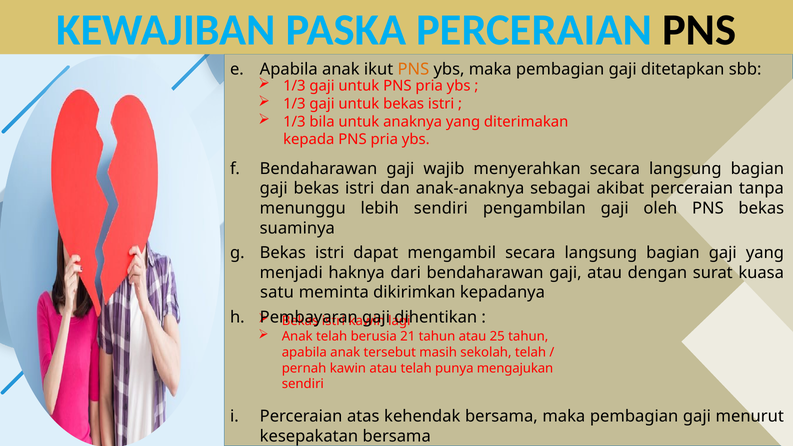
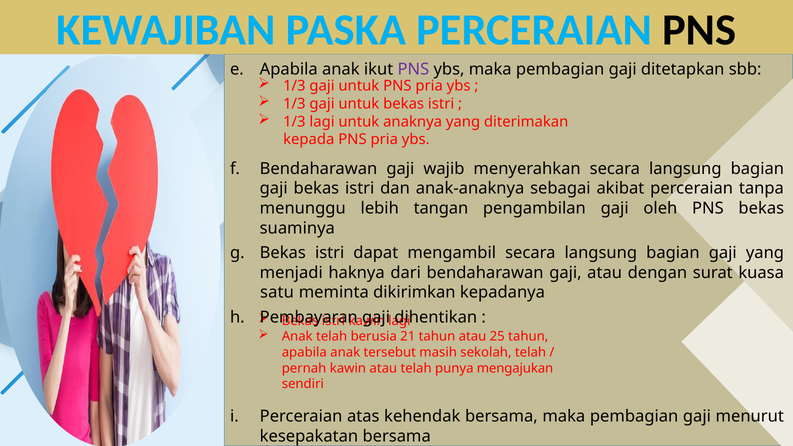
PNS colour: orange -> purple (413, 69)
1/3 bila: bila -> lagi (322, 122)
lebih sendiri: sendiri -> tangan (441, 208)
